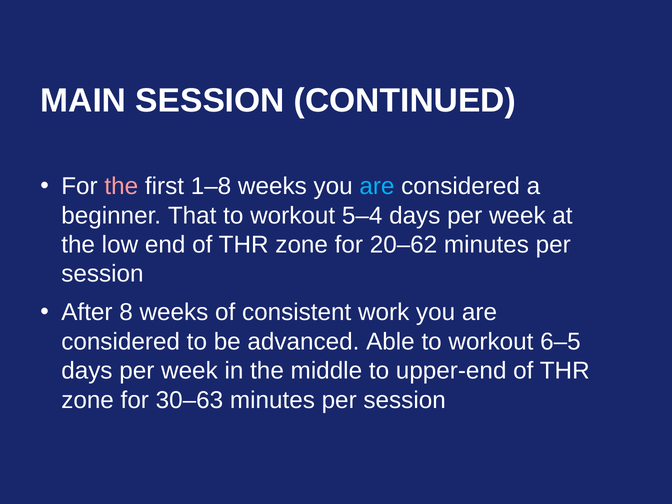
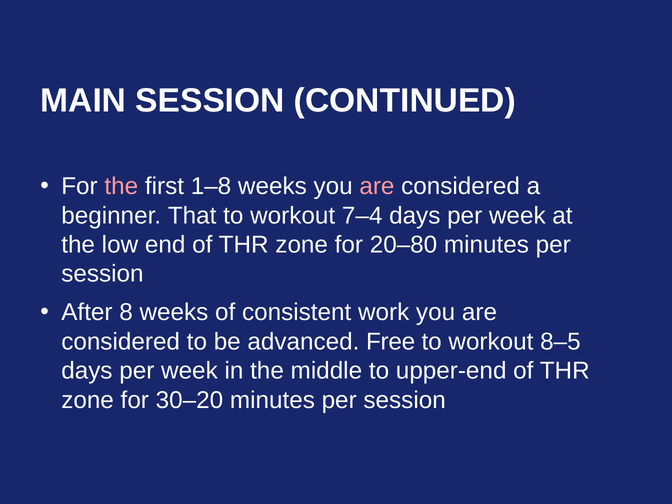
are colour: light blue -> pink (377, 186)
5–4: 5–4 -> 7–4 (362, 216)
20–62: 20–62 -> 20–80 (404, 245)
Able: Able -> Free (391, 342)
6–5: 6–5 -> 8–5 (560, 342)
30–63: 30–63 -> 30–20 (189, 400)
